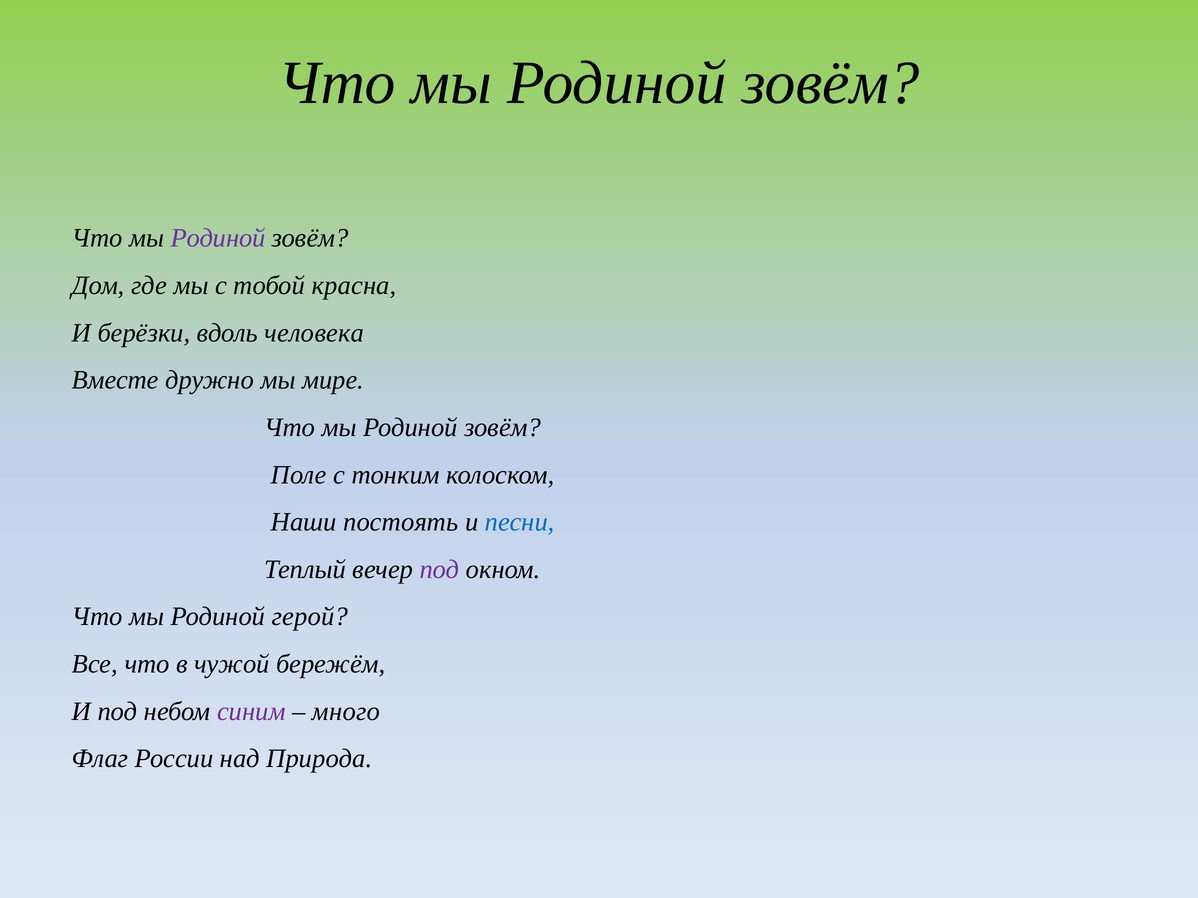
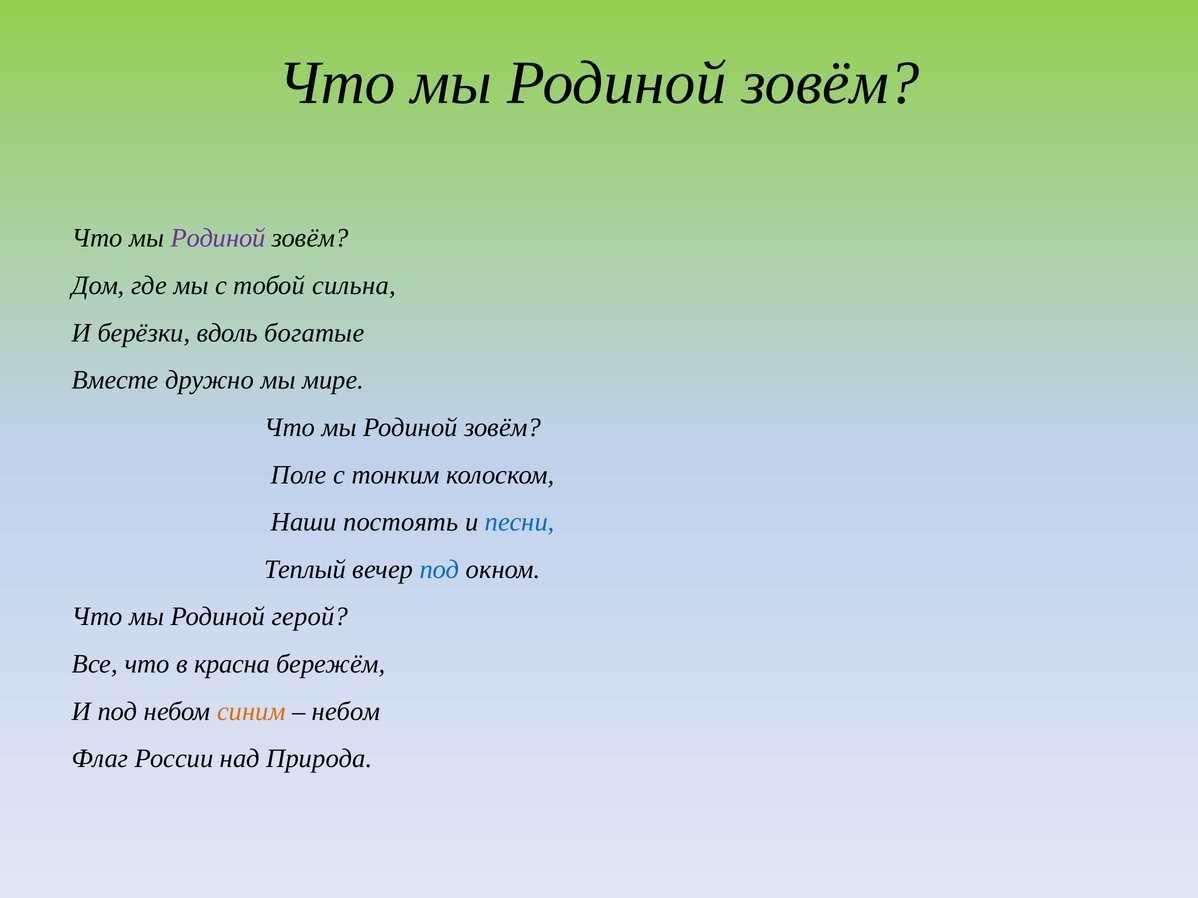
красна: красна -> сильна (354, 286)
человека: человека -> богатые (314, 333)
под colour: purple -> blue (440, 570)
чужой: чужой -> красна (232, 664)
синим colour: purple -> orange (251, 712)
много: много -> небом (346, 712)
